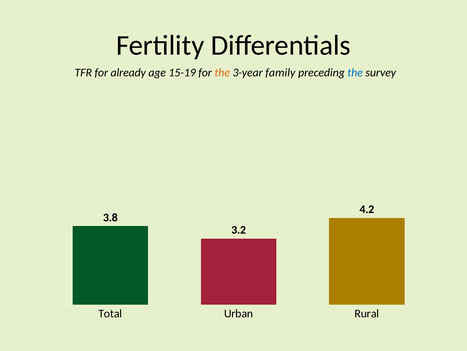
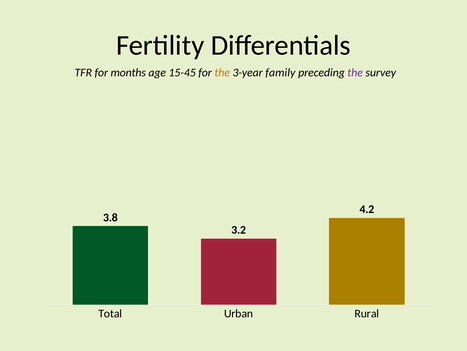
already: already -> months (128, 72)
15-19: 15-19 -> 15-45 (182, 72)
the colour: blue -> purple (355, 72)
